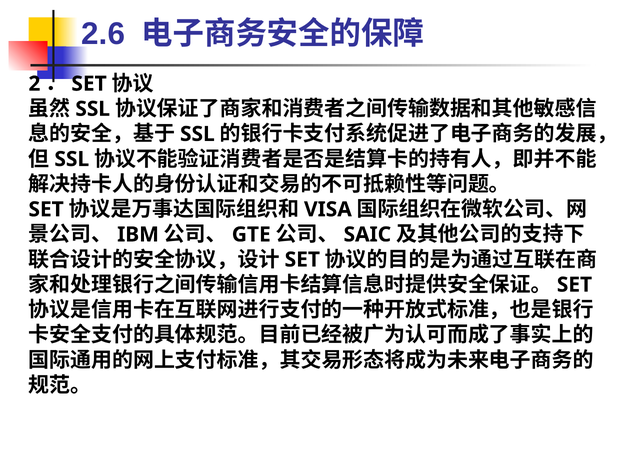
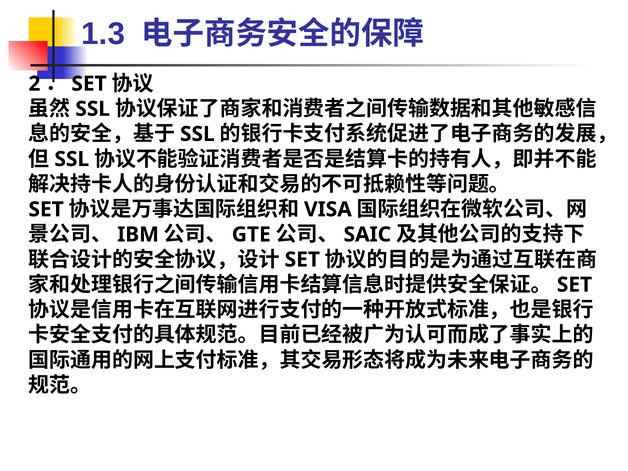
2.6: 2.6 -> 1.3 (103, 34)
